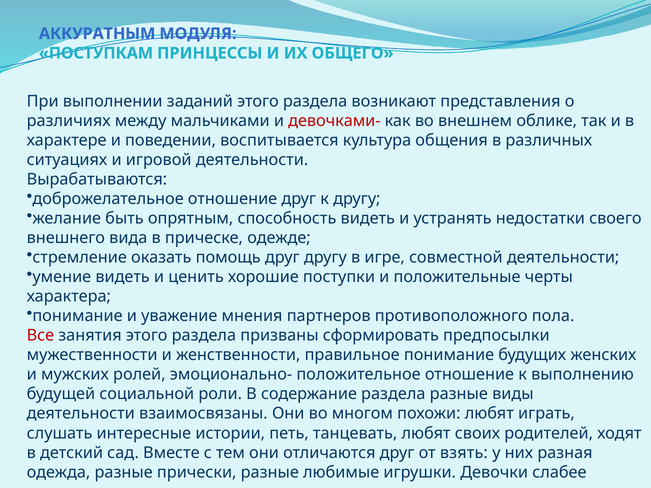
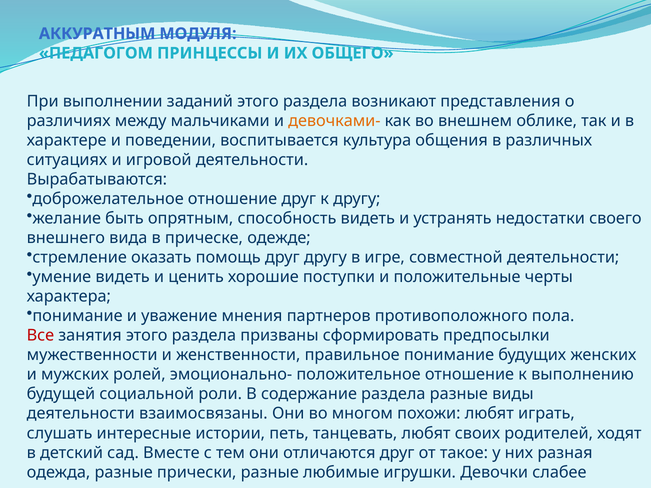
ПОСТУПКАМ: ПОСТУПКАМ -> ПЕДАГОГОМ (96, 53)
девочками- colour: red -> orange (334, 121)
взять: взять -> такое (464, 453)
